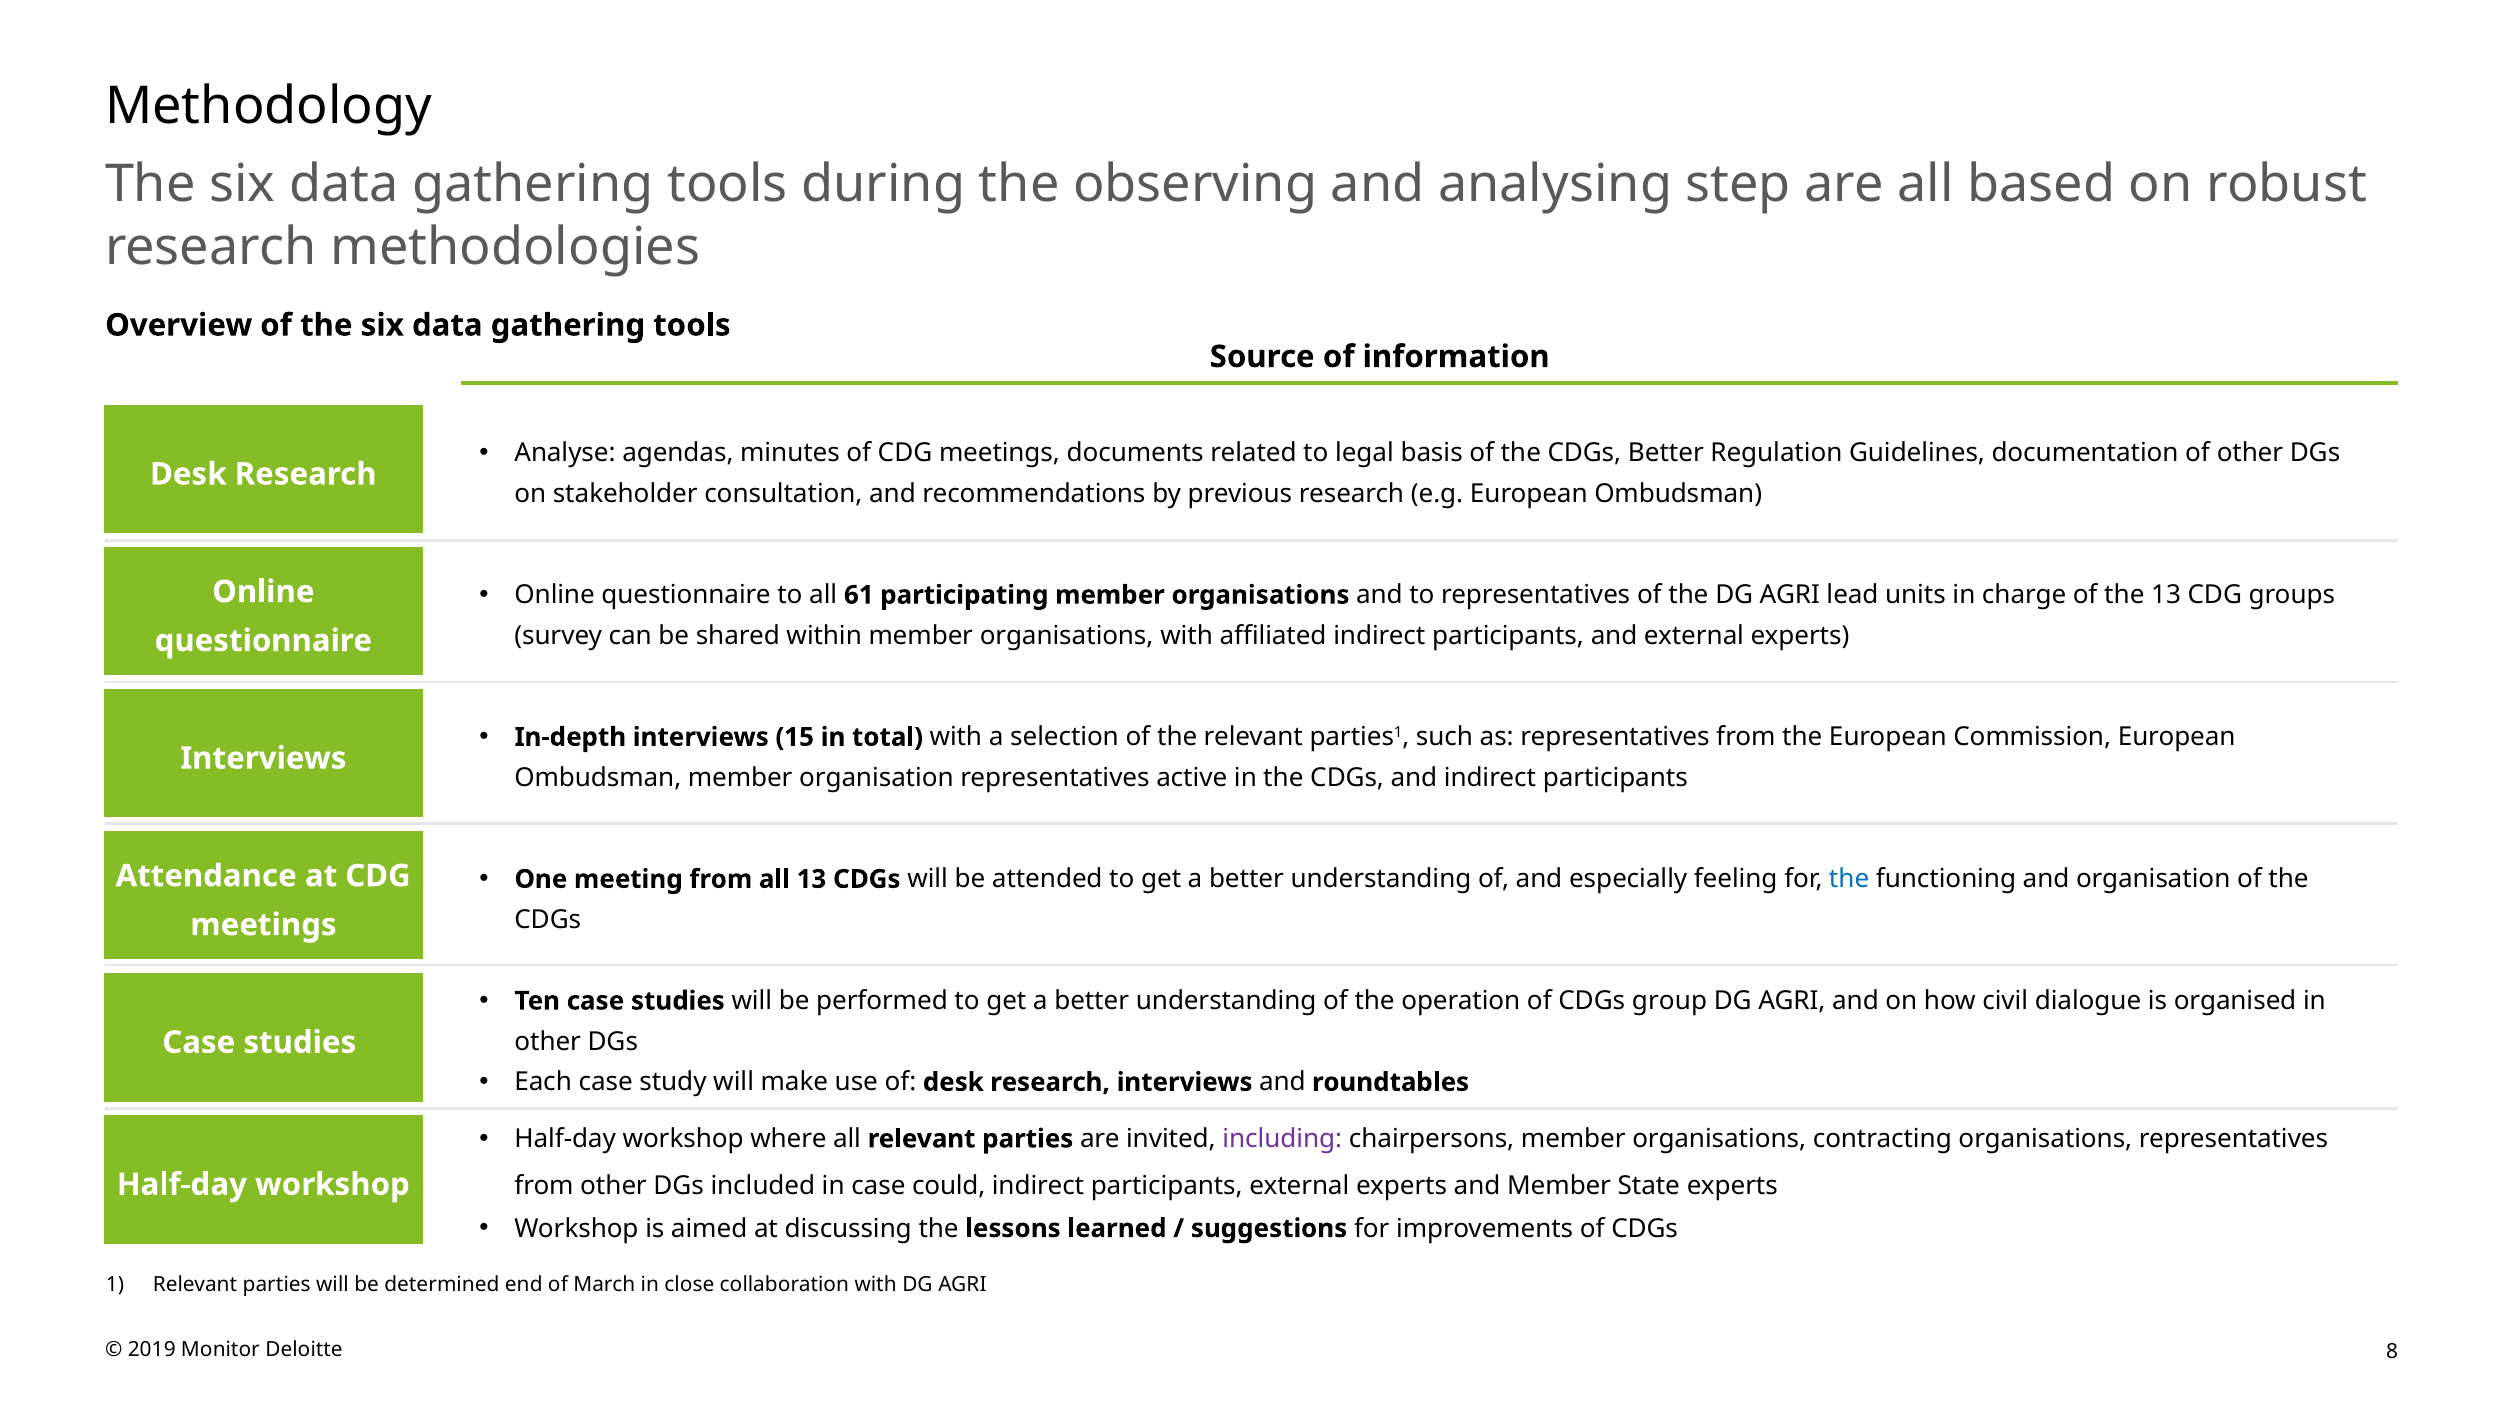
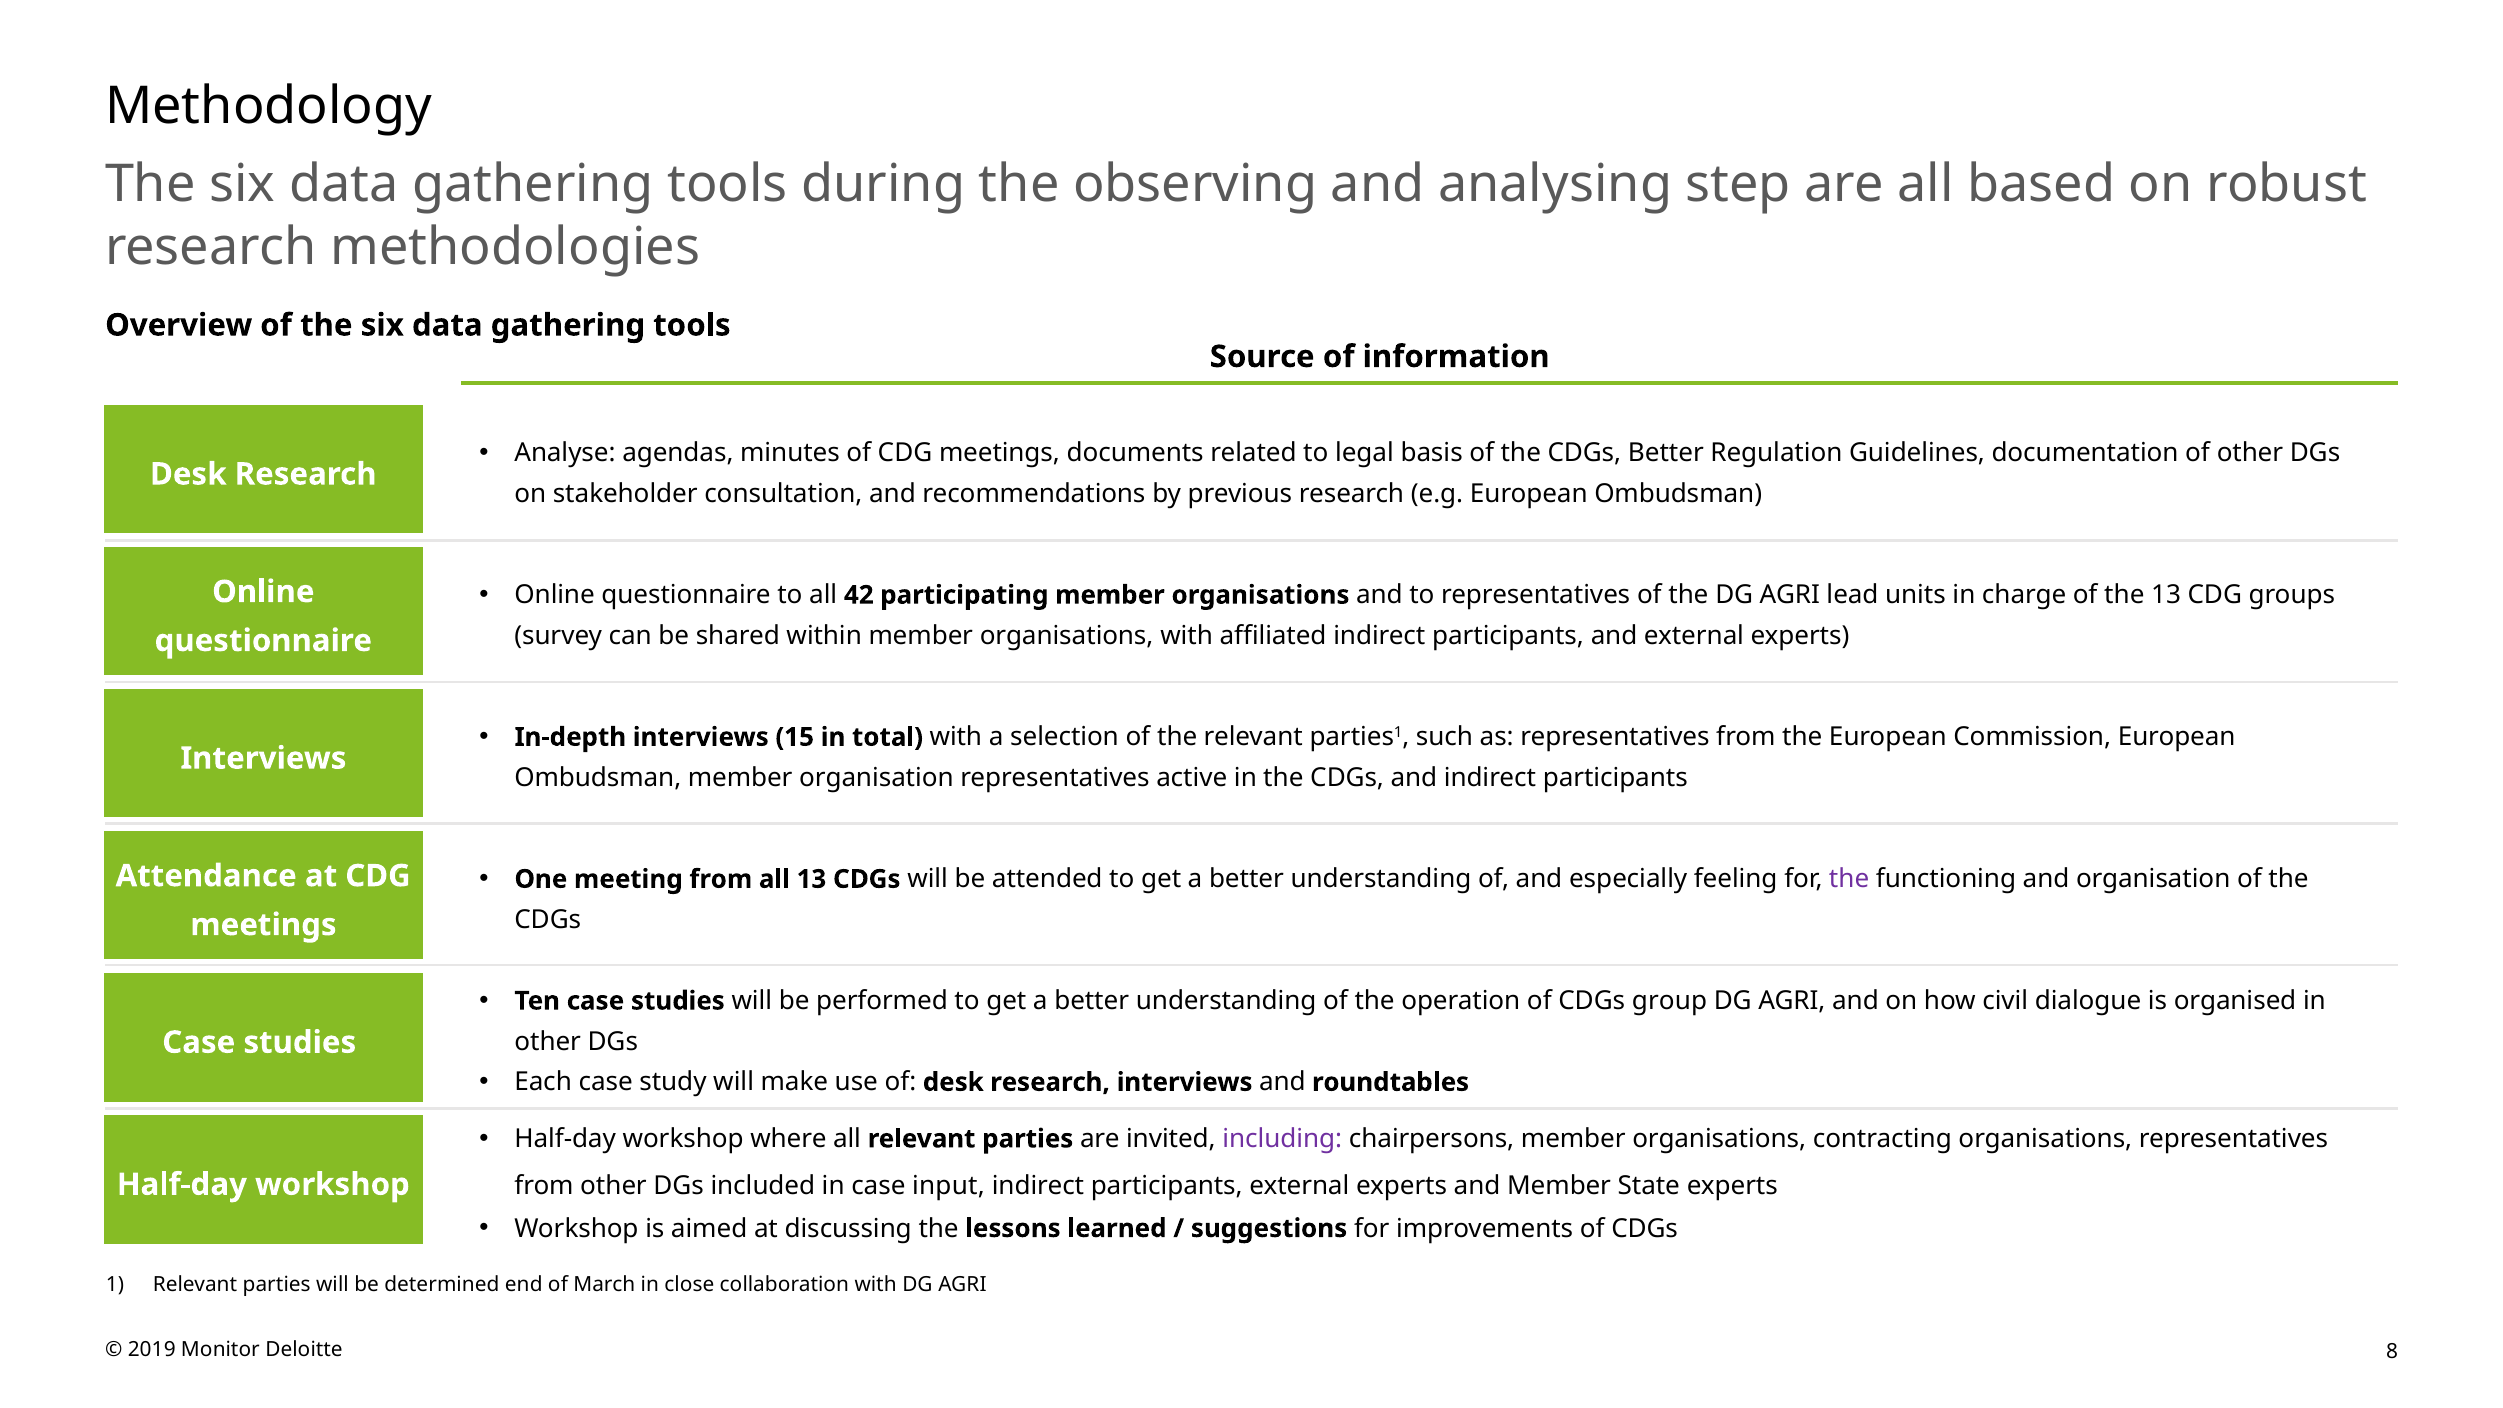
61: 61 -> 42 (859, 595)
the colour: blue -> purple (1849, 879)
could: could -> input (948, 1186)
